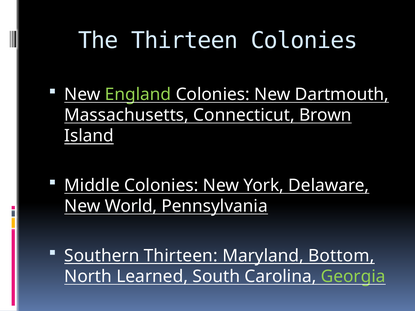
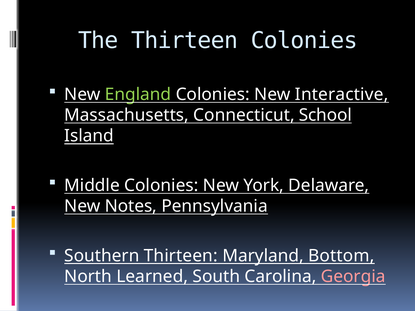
Dartmouth: Dartmouth -> Interactive (342, 95)
Brown: Brown -> School (325, 115)
World: World -> Notes (131, 206)
Georgia colour: light green -> pink (353, 277)
